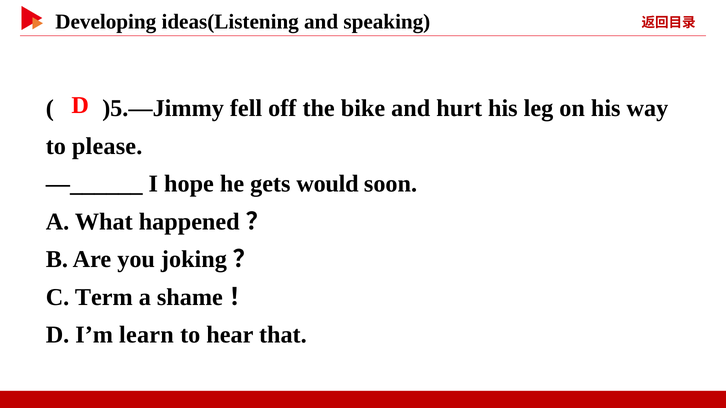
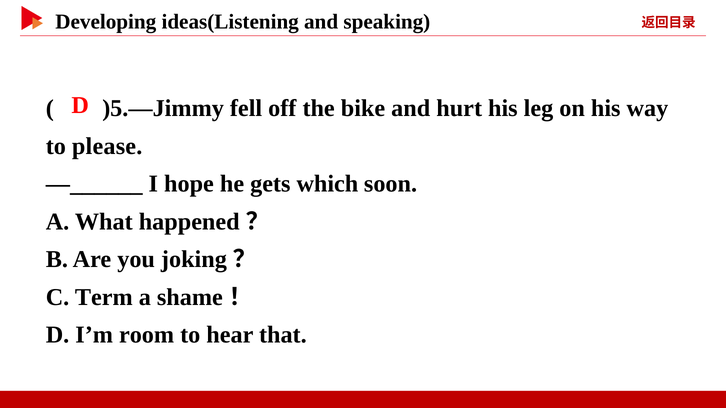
would: would -> which (327, 184)
learn: learn -> room (147, 335)
